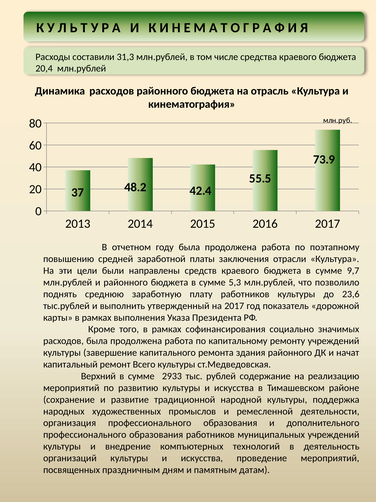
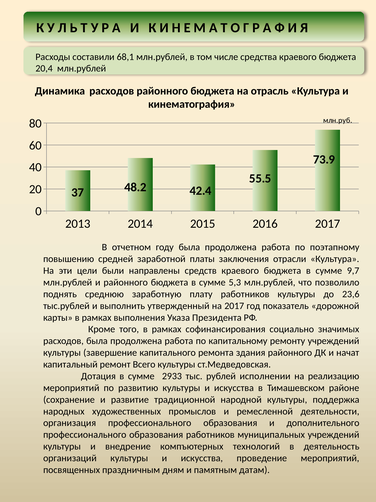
31,3: 31,3 -> 68,1 (125, 57)
Верхний: Верхний -> Дотация (98, 376)
содержание: содержание -> исполнении (265, 376)
